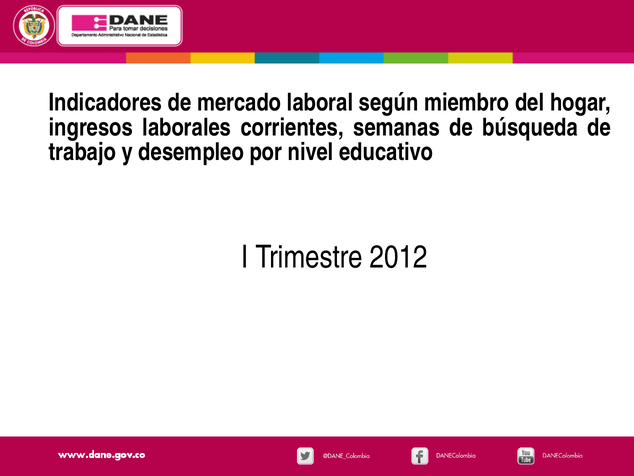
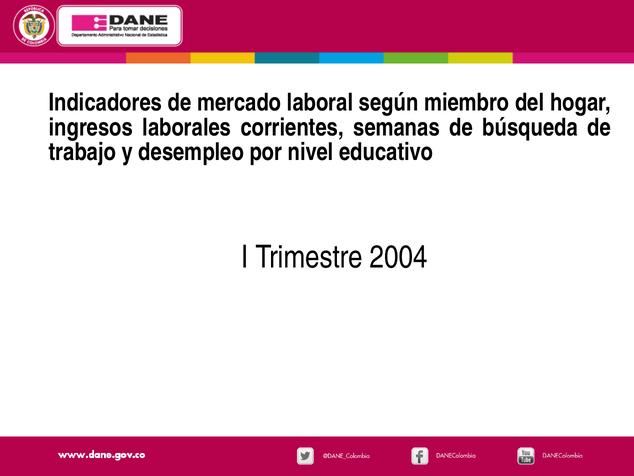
2012: 2012 -> 2004 (399, 257)
